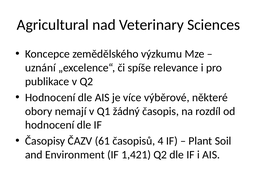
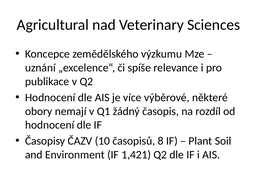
61: 61 -> 10 (102, 141)
4: 4 -> 8 (161, 141)
